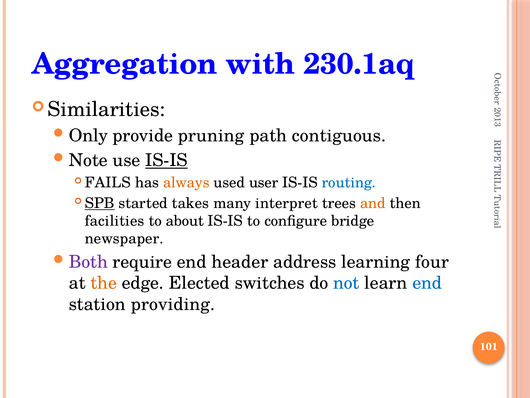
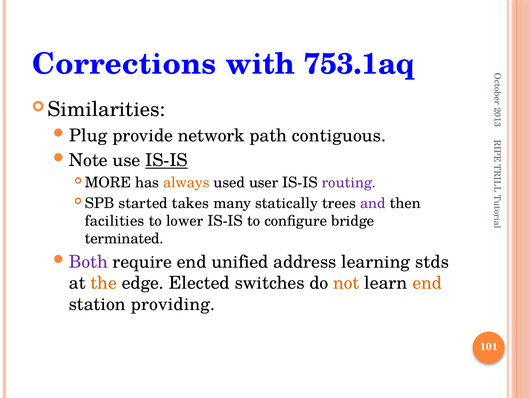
Aggregation: Aggregation -> Corrections (124, 64)
230.1aq: 230.1aq -> 753.1aq (359, 64)
Only: Only -> Plug (88, 136)
pruning: pruning -> network (211, 136)
FAILS: FAILS -> MORE (108, 182)
routing colour: blue -> purple (349, 182)
SPB underline: present -> none (100, 203)
interpret: interpret -> statically (287, 203)
and colour: orange -> purple (373, 203)
about: about -> lower (185, 221)
newspaper: newspaper -> terminated (124, 238)
header: header -> unified (240, 262)
four: four -> stds (432, 262)
not colour: blue -> orange (346, 283)
end colour: blue -> orange (427, 283)
